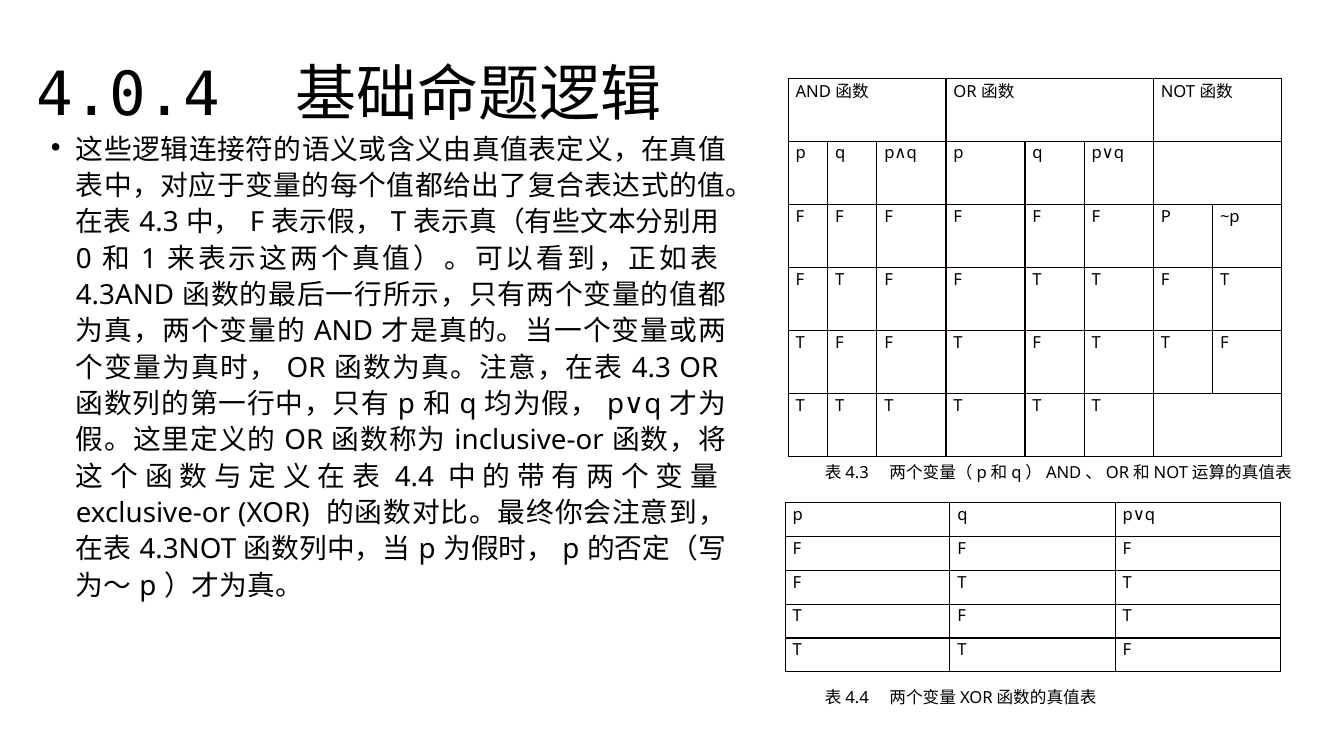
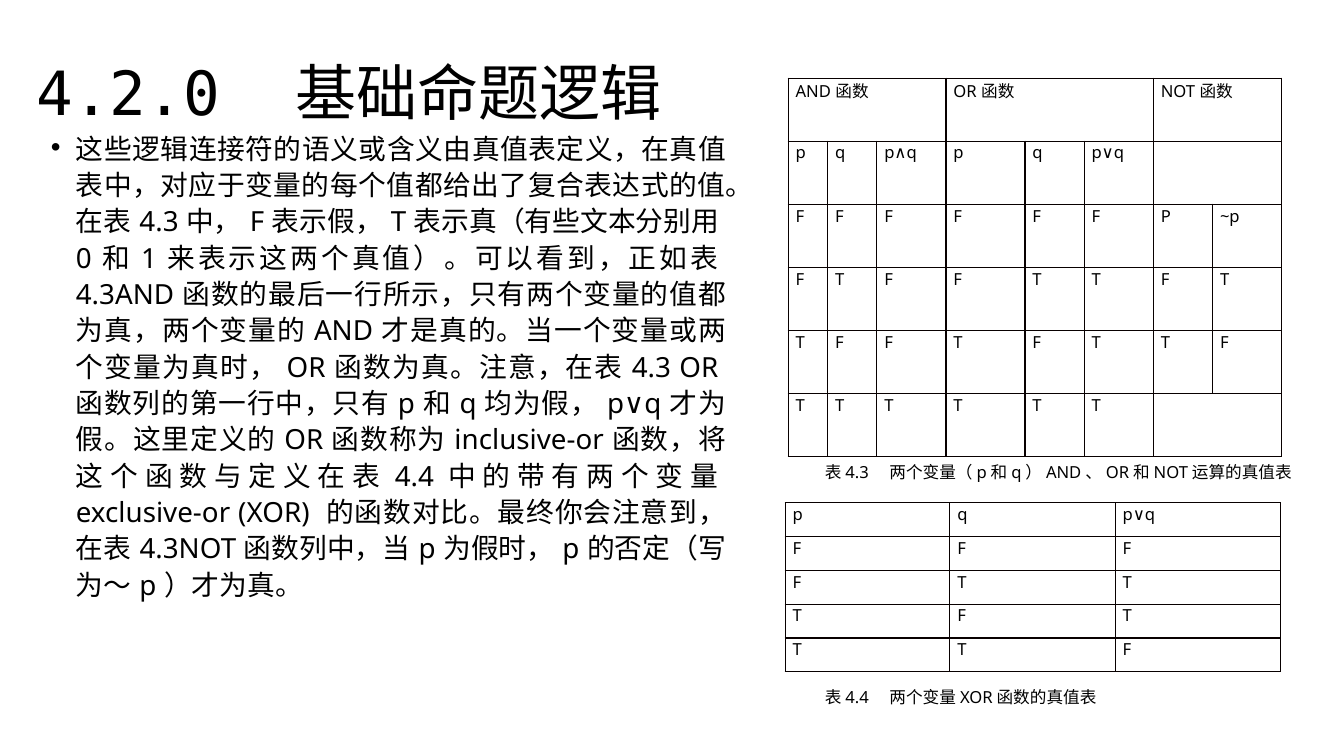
4.0.4: 4.0.4 -> 4.2.0 (128, 95)
